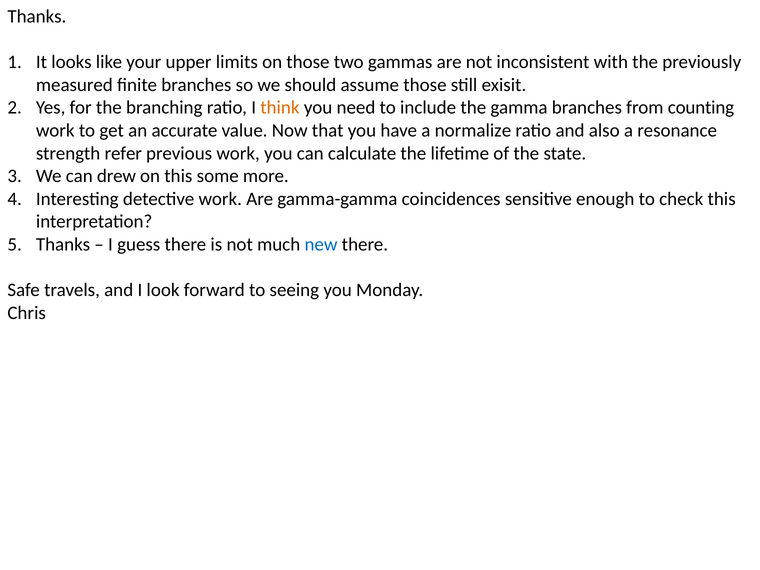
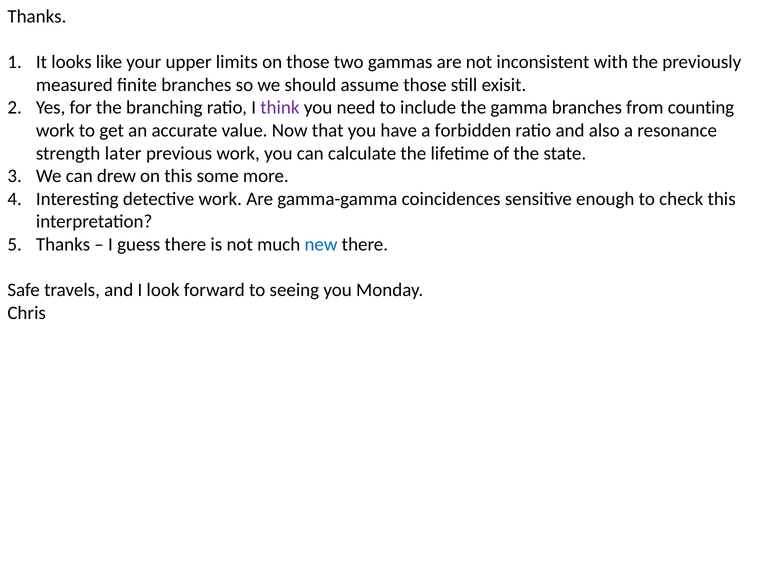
think colour: orange -> purple (280, 108)
normalize: normalize -> forbidden (473, 130)
refer: refer -> later (123, 153)
